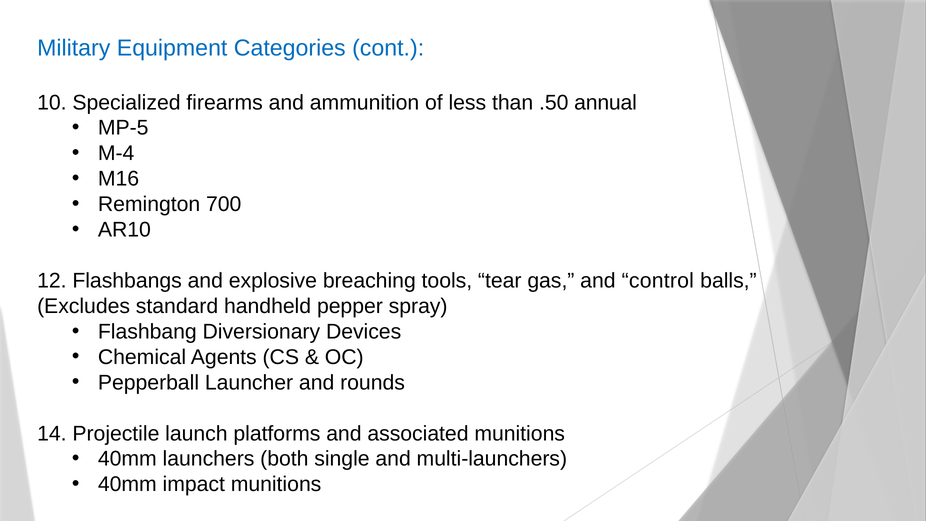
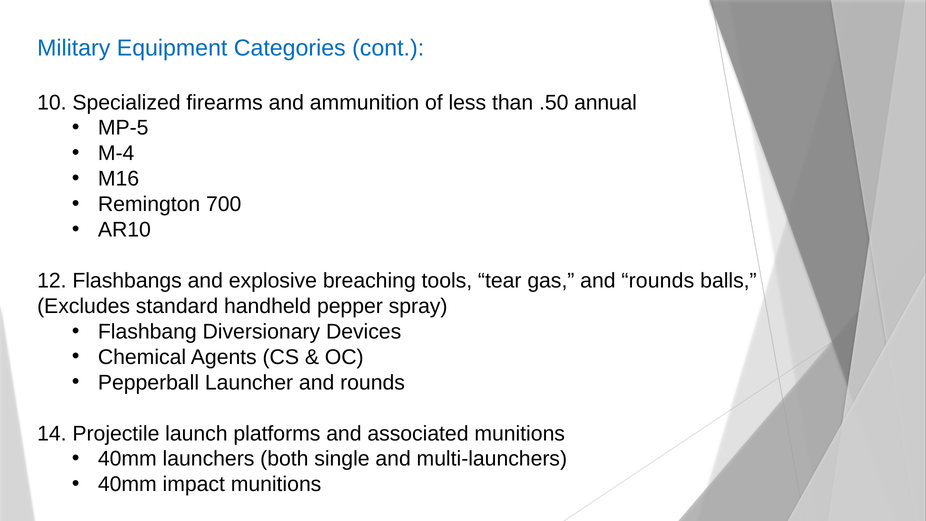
gas and control: control -> rounds (658, 281)
